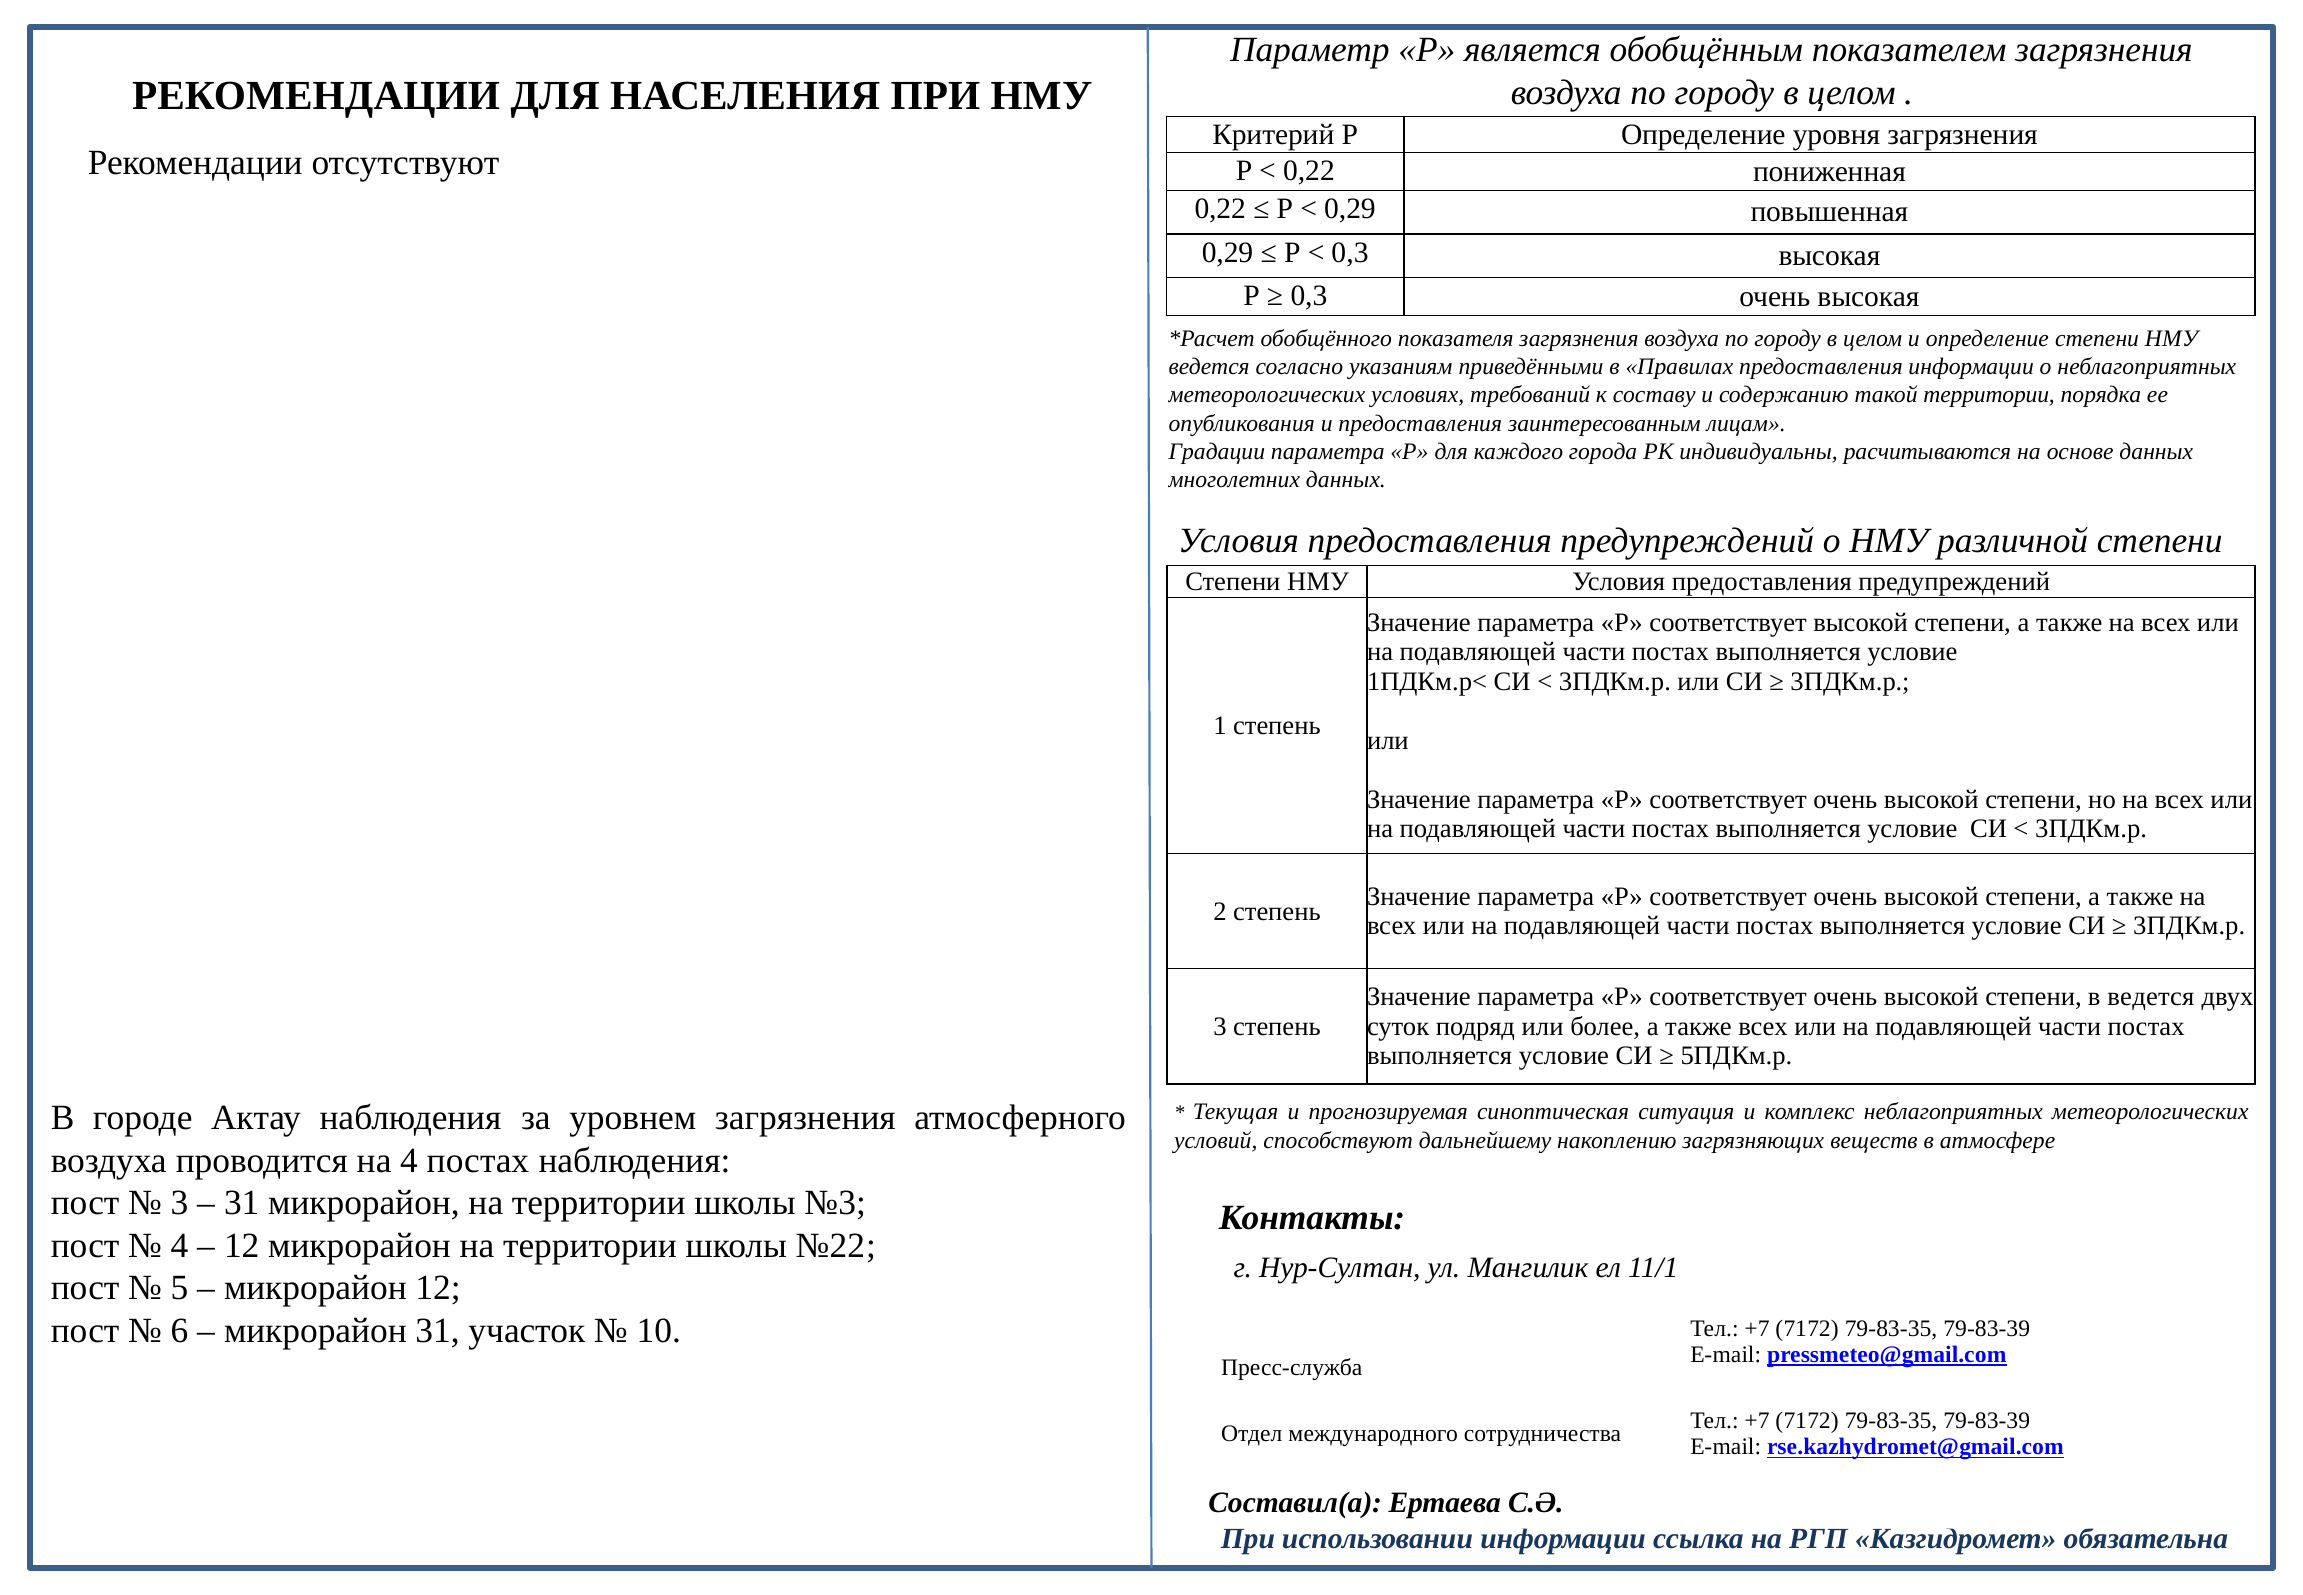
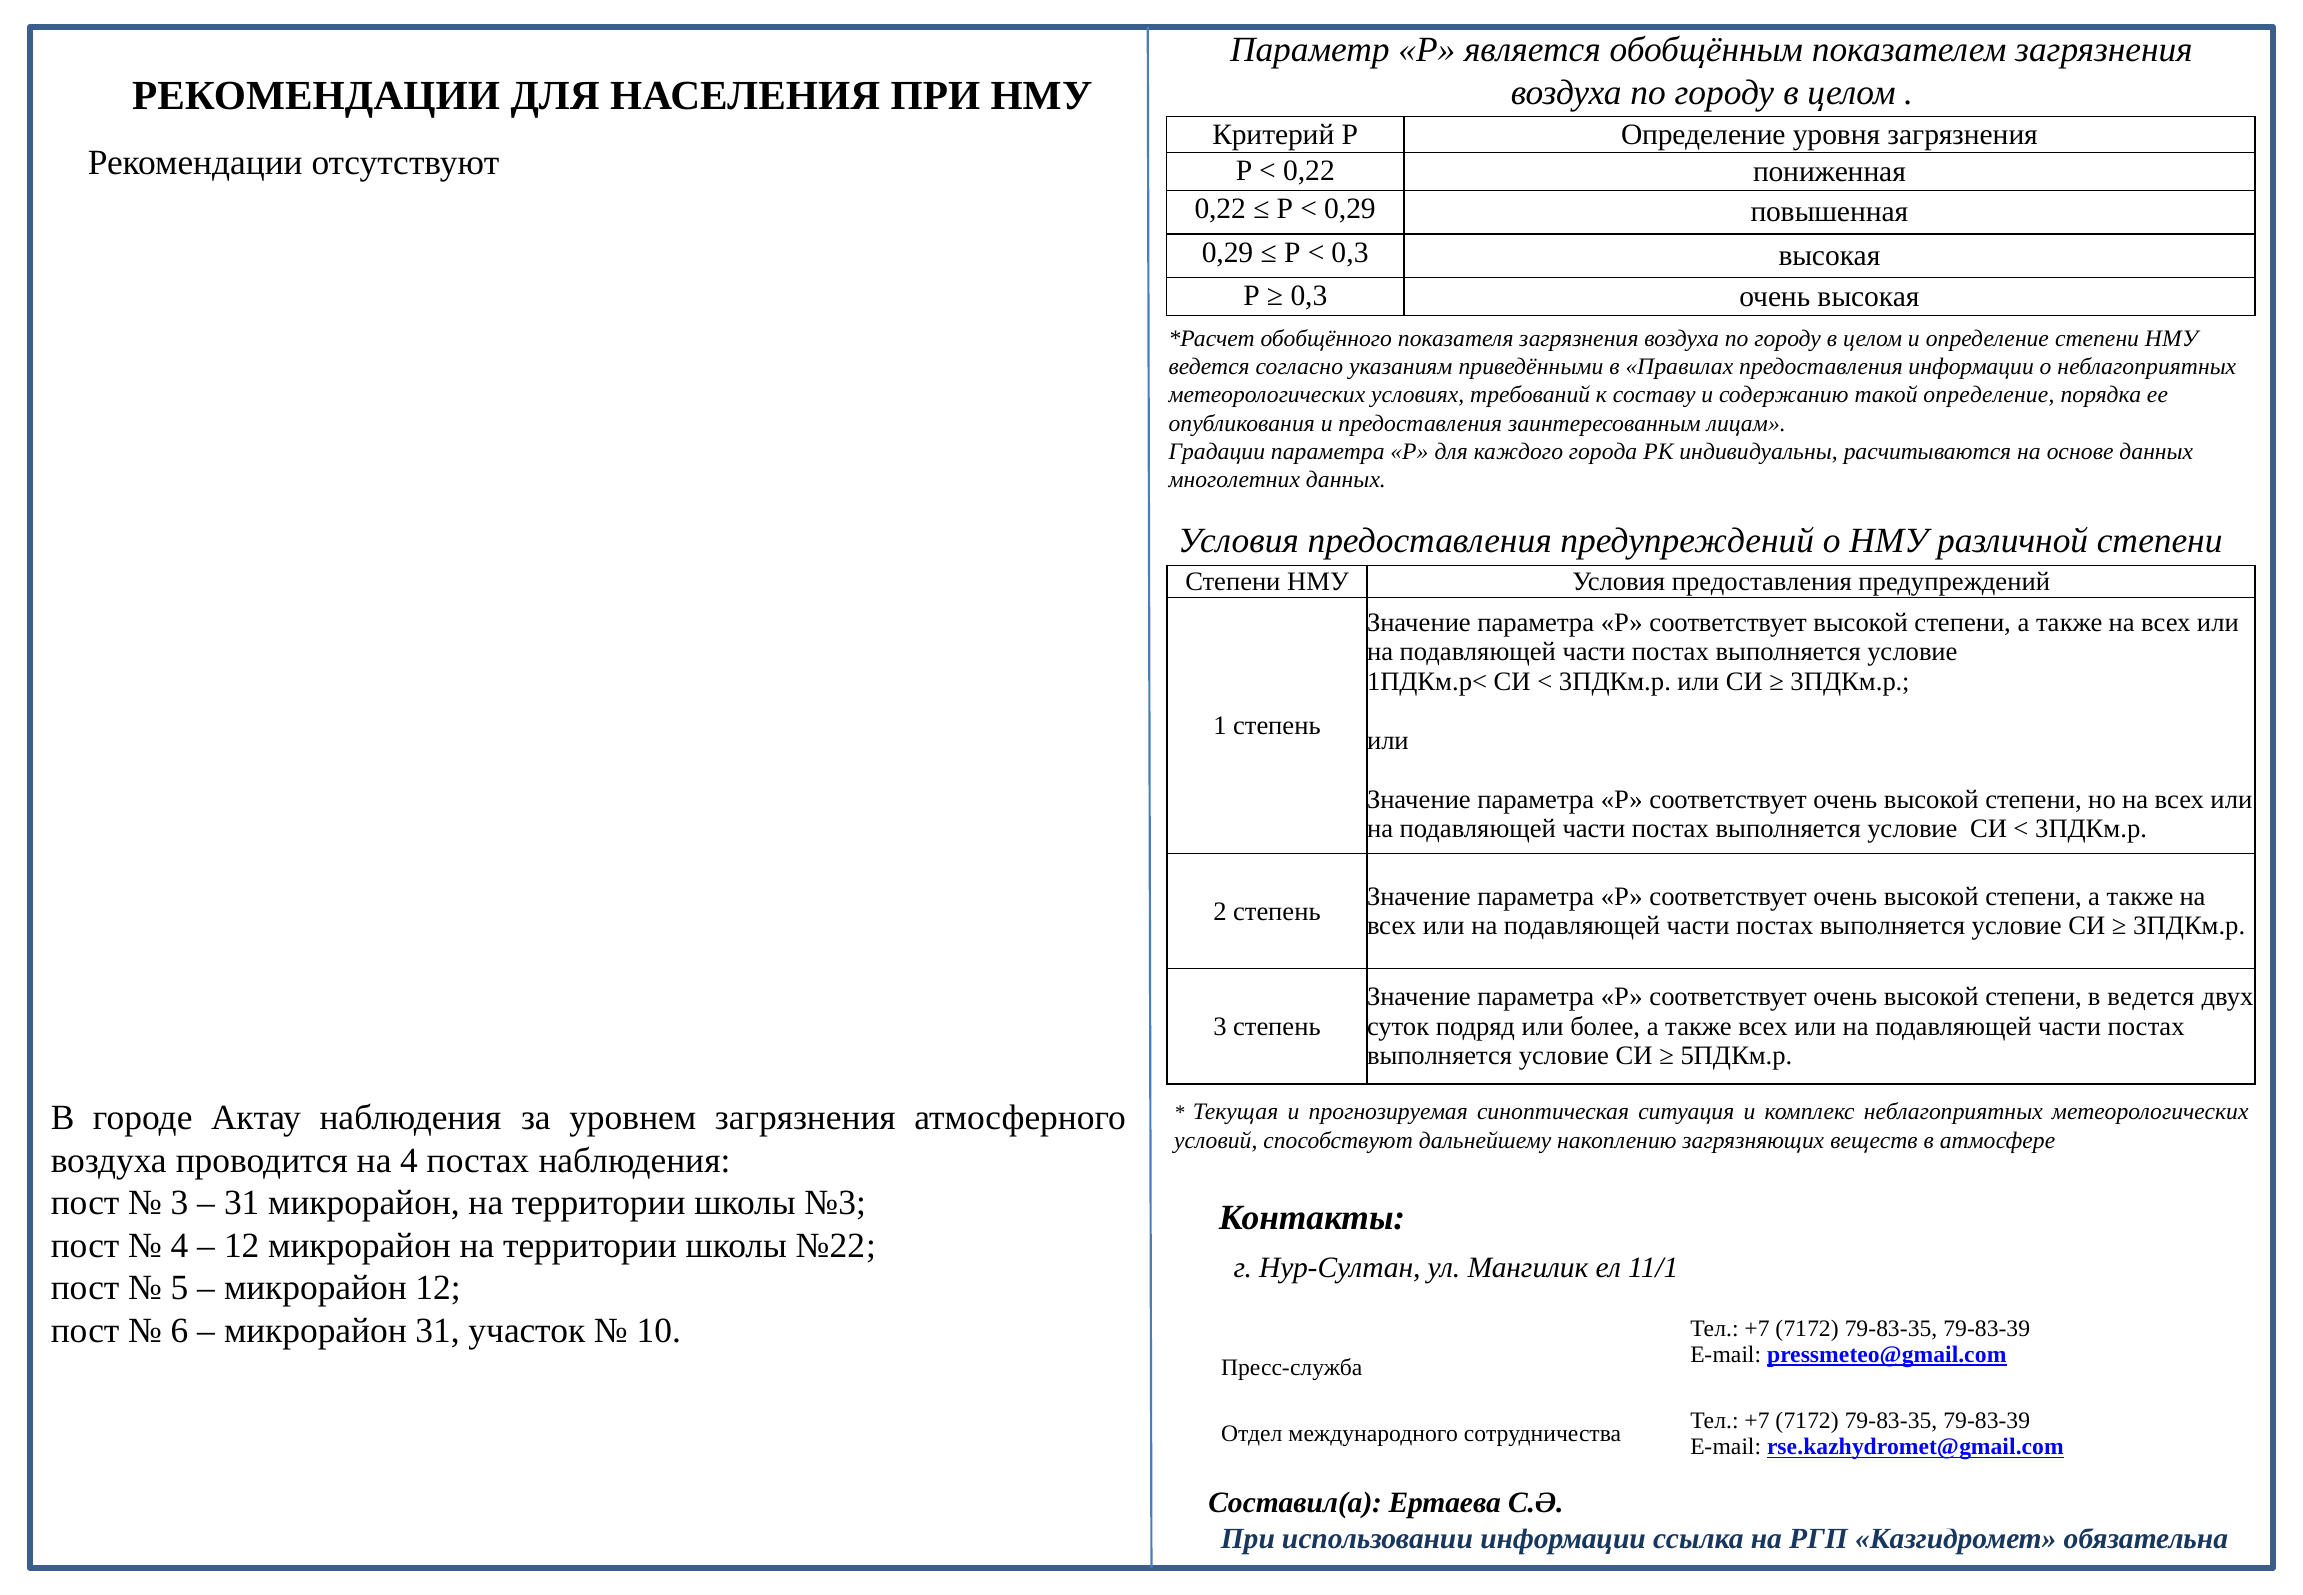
такой территории: территории -> определение (1989, 395)
